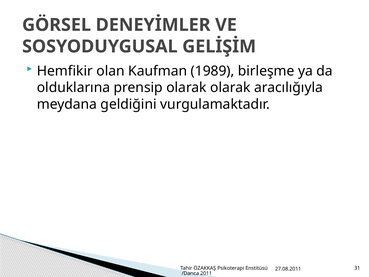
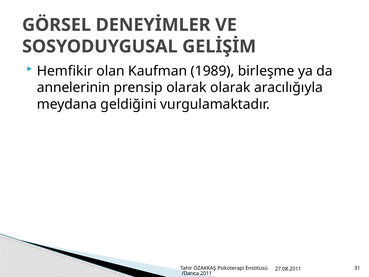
olduklarına: olduklarına -> annelerinin (74, 87)
